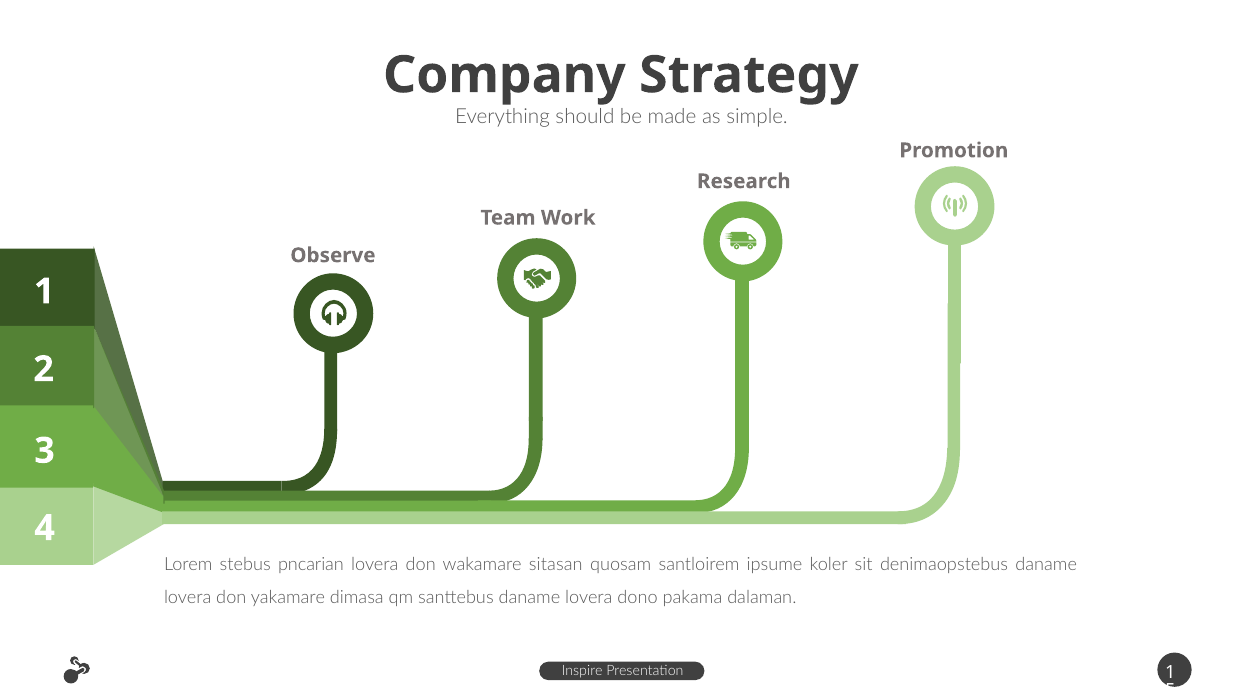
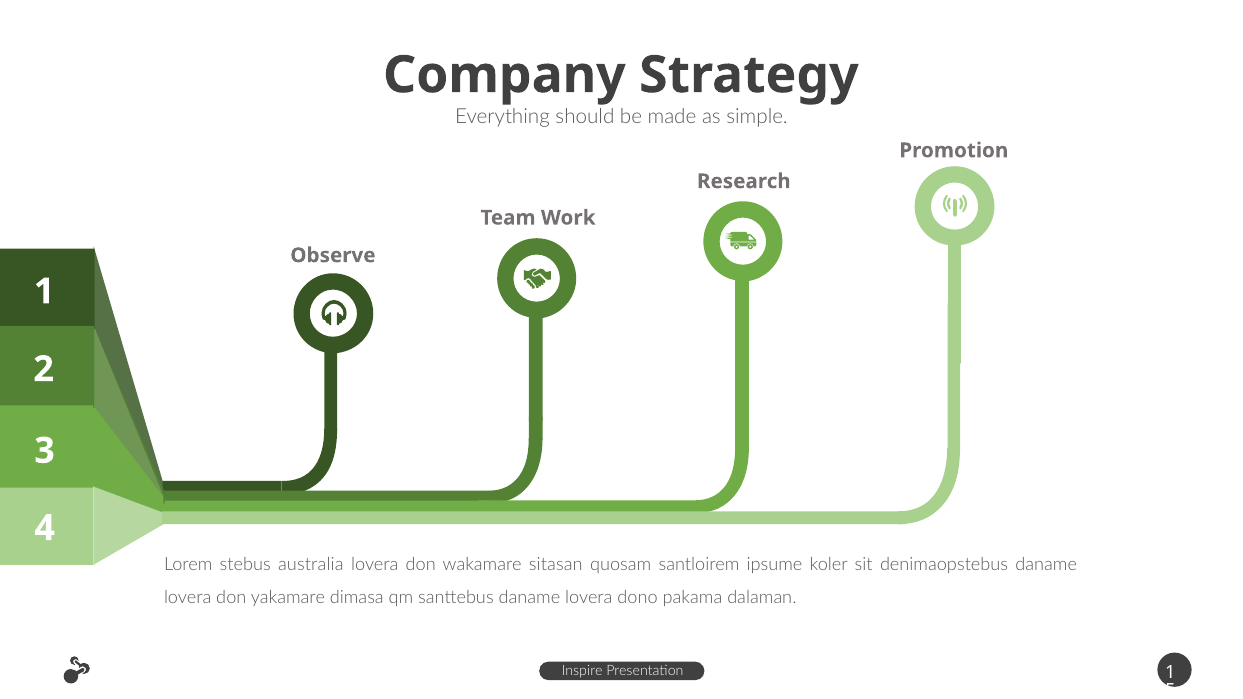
pncarian: pncarian -> australia (311, 565)
